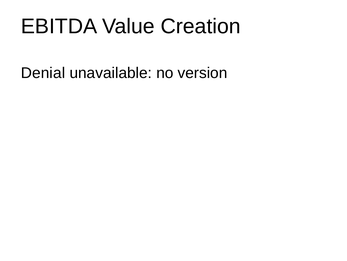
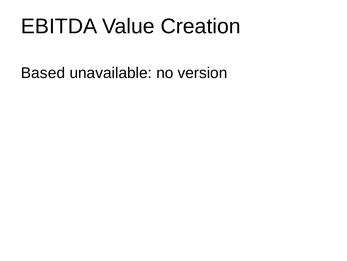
Denial: Denial -> Based (43, 73)
